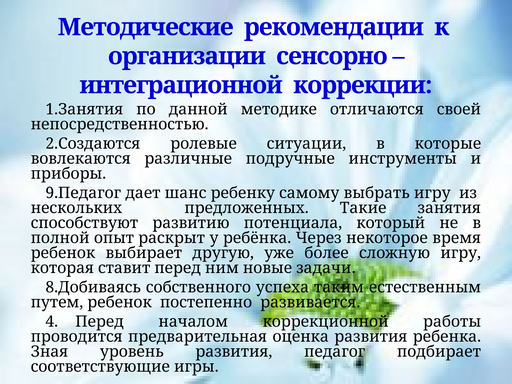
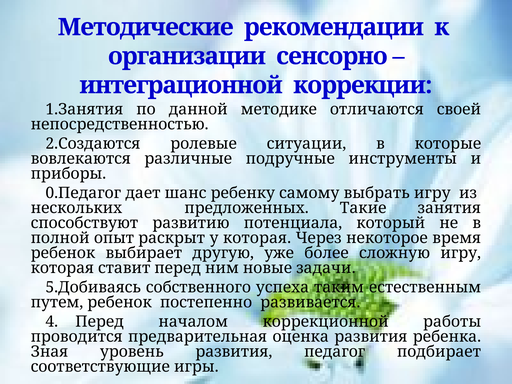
9.Педагог: 9.Педагог -> 0.Педагог (83, 193)
у ребёнка: ребёнка -> которая (257, 238)
8.Добиваясь: 8.Добиваясь -> 5.Добиваясь (93, 287)
